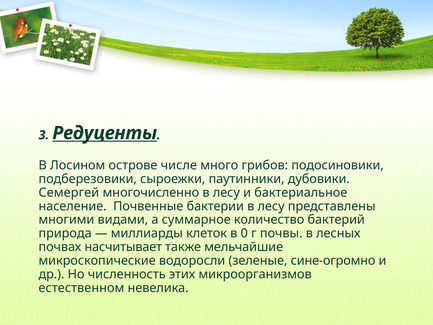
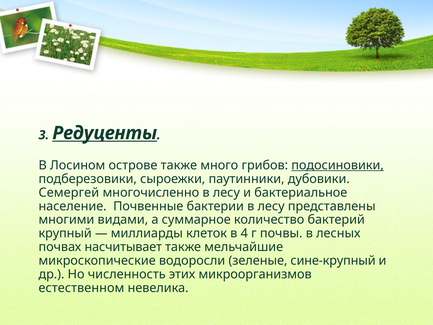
острове числе: числе -> также (179, 165)
подосиновики underline: none -> present (338, 165)
природа: природа -> крупный (65, 233)
0: 0 -> 4 (244, 233)
сине-огромно: сине-огромно -> сине-крупный (333, 261)
